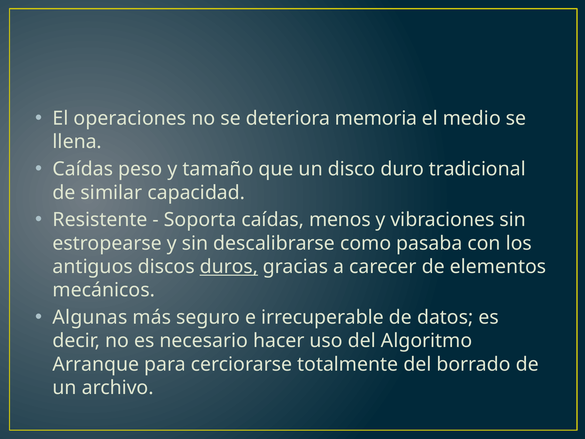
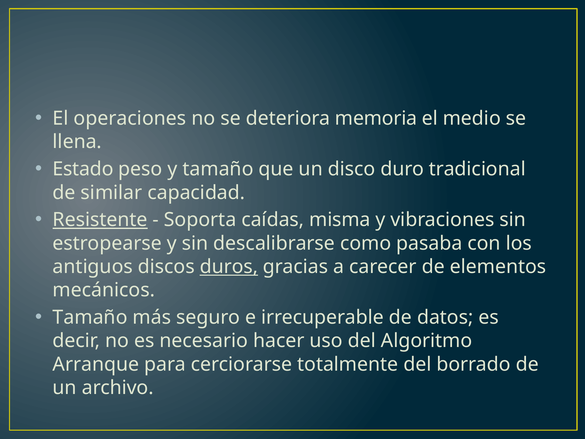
Caídas: Caídas -> Estado (83, 169)
Resistente underline: none -> present (100, 220)
menos: menos -> misma (340, 220)
Algunas: Algunas -> Tamaño (90, 317)
